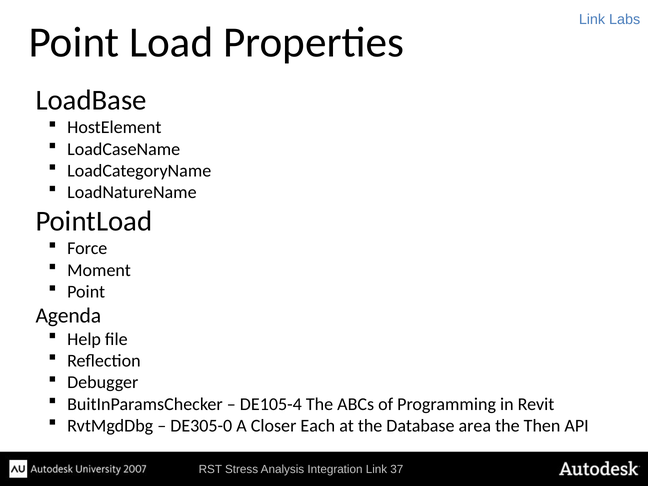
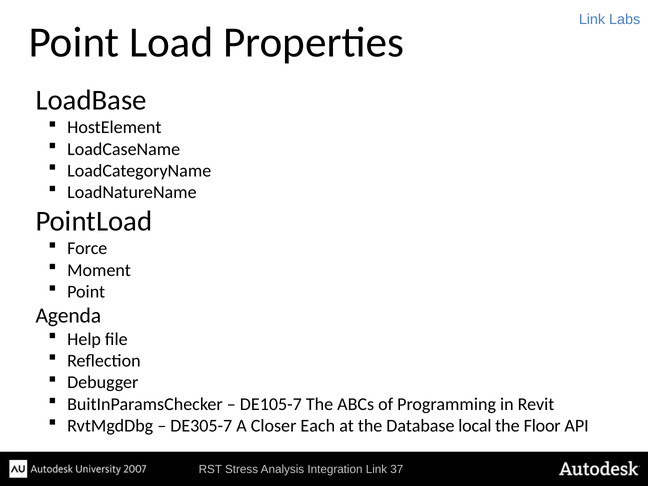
DE105-4: DE105-4 -> DE105-7 (271, 404)
DE305-0: DE305-0 -> DE305-7 (201, 426)
area: area -> local (475, 426)
Then: Then -> Floor (542, 426)
